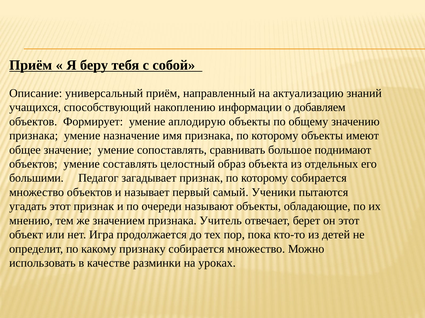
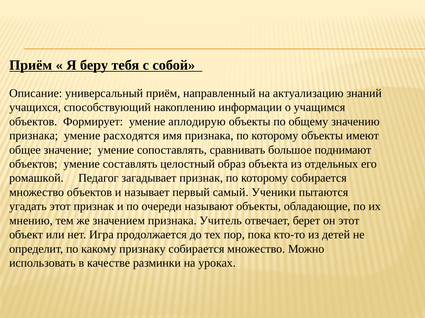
добавляем: добавляем -> учащимся (320, 108)
назначение: назначение -> расходятся (131, 136)
большими: большими -> ромашкой (36, 179)
